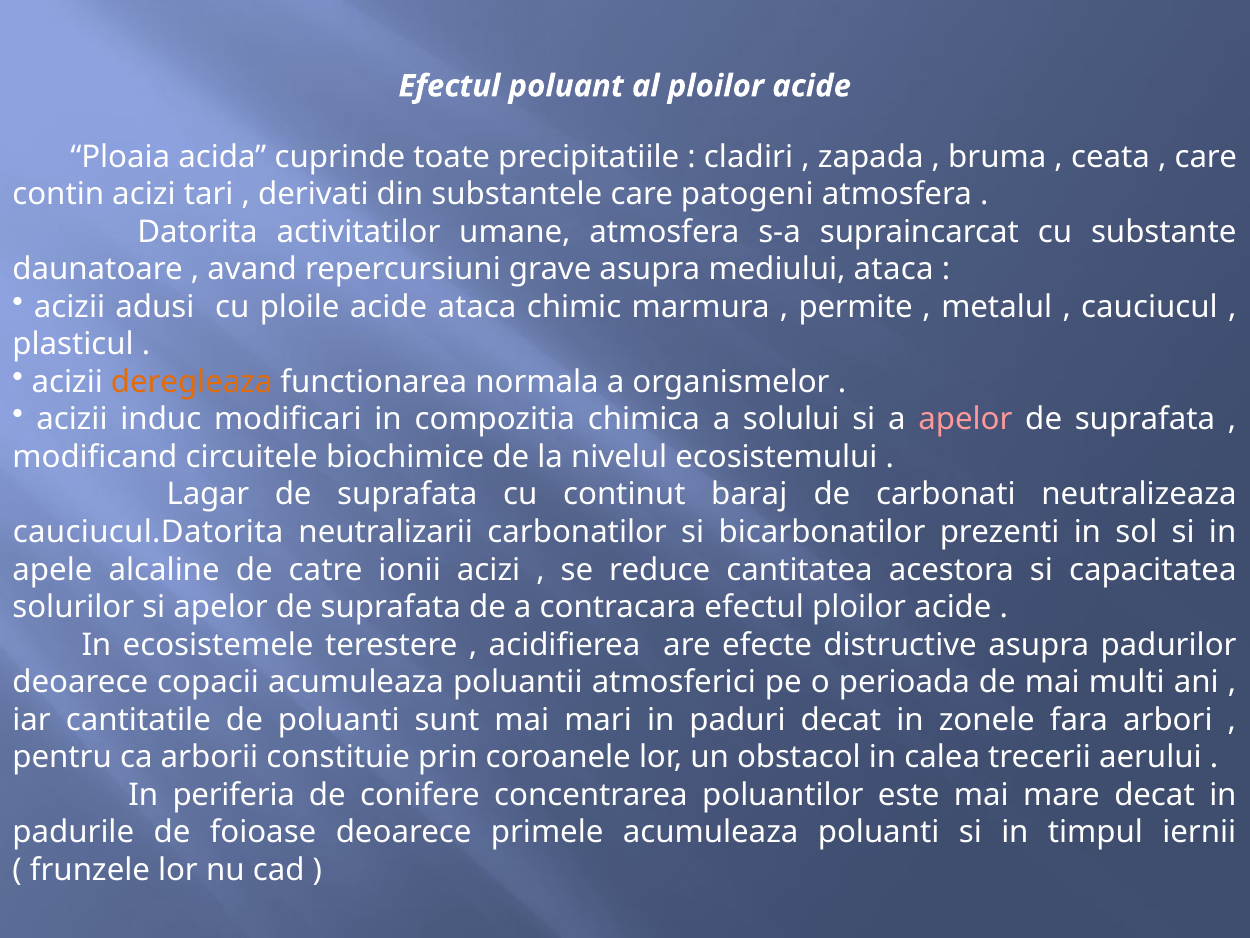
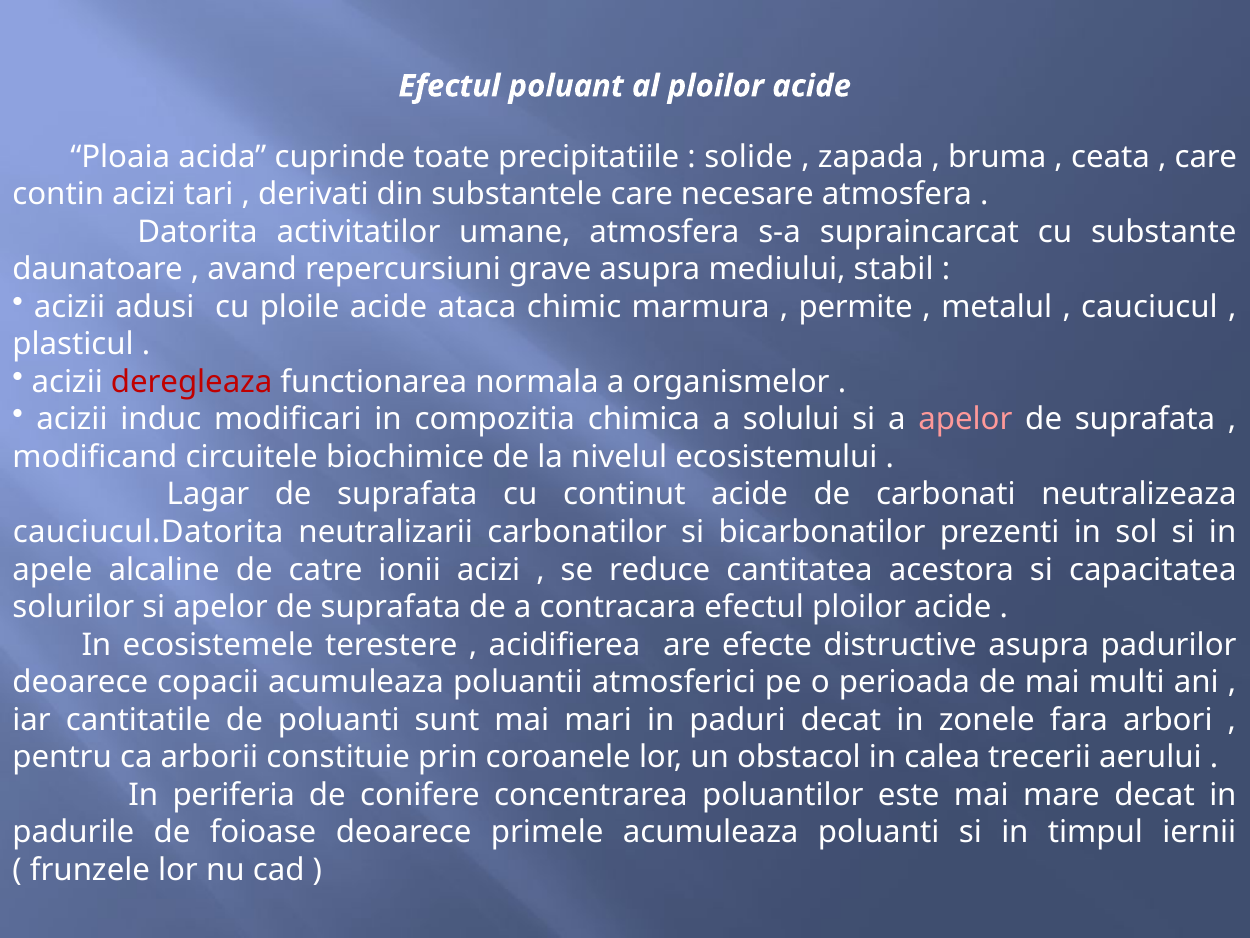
cladiri: cladiri -> solide (748, 157)
patogeni: patogeni -> necesare (747, 194)
mediului ataca: ataca -> stabil (894, 269)
deregleaza colour: orange -> red (192, 382)
continut baraj: baraj -> acide (750, 494)
